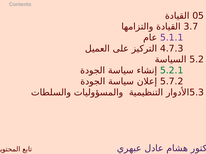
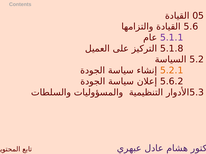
3.7: 3.7 -> 5.6 (191, 27)
4.7.3: 4.7.3 -> 5.1.8 (172, 49)
5.2.1 colour: green -> orange (172, 71)
5.7.2: 5.7.2 -> 5.6.2 (172, 82)
